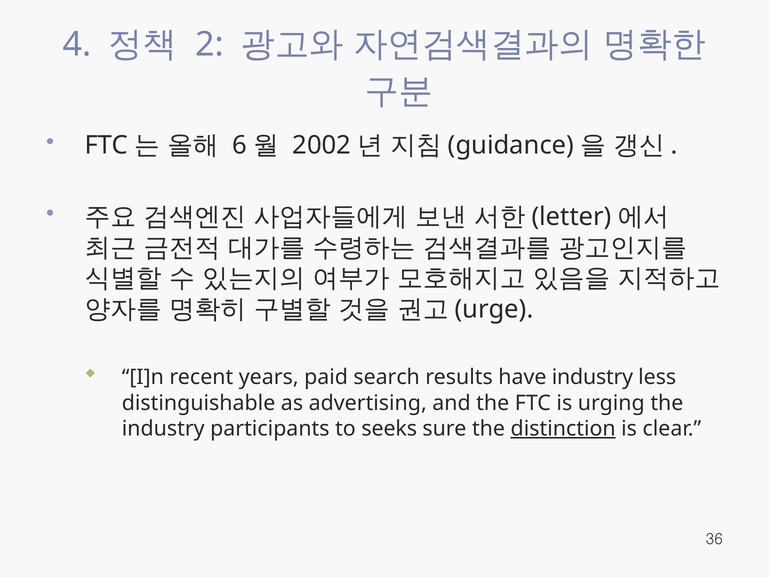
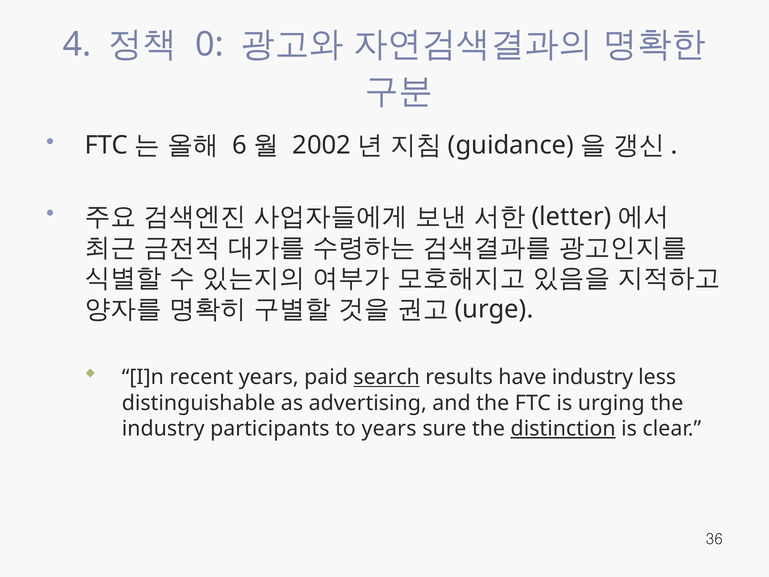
2: 2 -> 0 (210, 44)
search underline: none -> present (387, 377)
to seeks: seeks -> years (389, 428)
